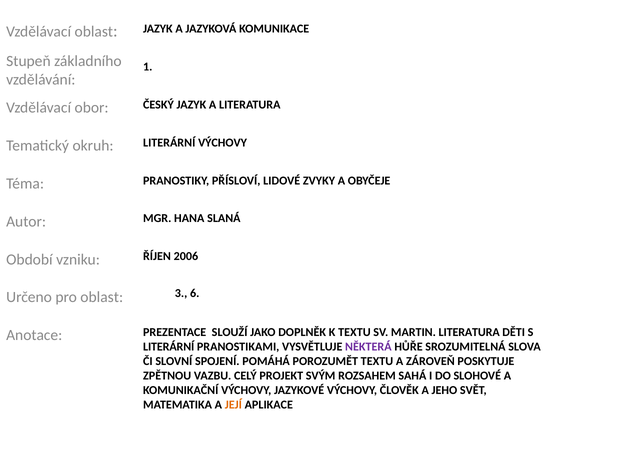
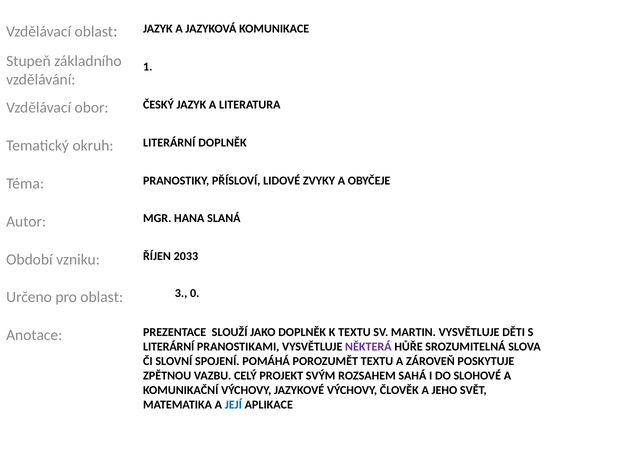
LITERÁRNÍ VÝCHOVY: VÝCHOVY -> DOPLNĚK (222, 143)
2006: 2006 -> 2033 (186, 256)
6: 6 -> 0 (195, 293)
MARTIN LITERATURA: LITERATURA -> VYSVĚTLUJE (469, 332)
JEJÍ colour: orange -> blue (233, 405)
